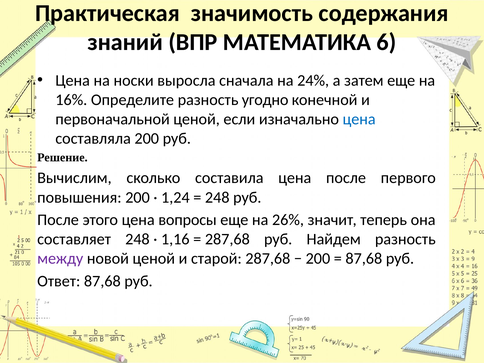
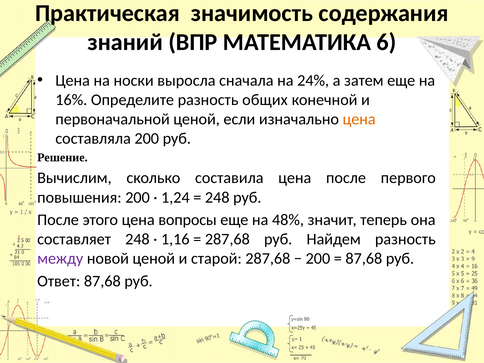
угодно: угодно -> общих (265, 100)
цена colour: blue -> orange (359, 119)
26%: 26% -> 48% (288, 220)
